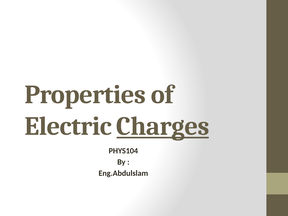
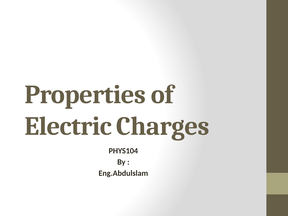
Charges underline: present -> none (163, 126)
